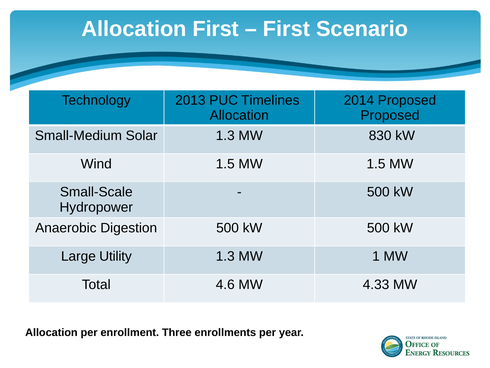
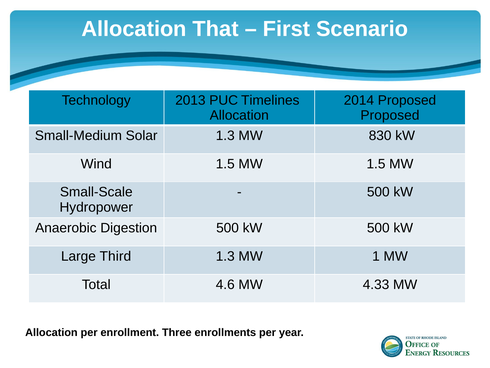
Allocation First: First -> That (216, 29)
Utility: Utility -> Third (115, 256)
